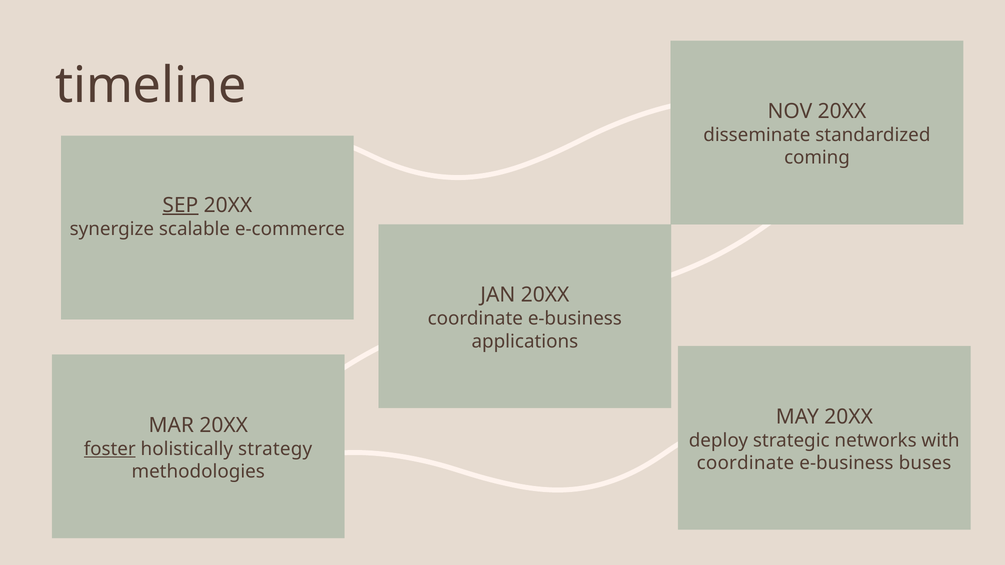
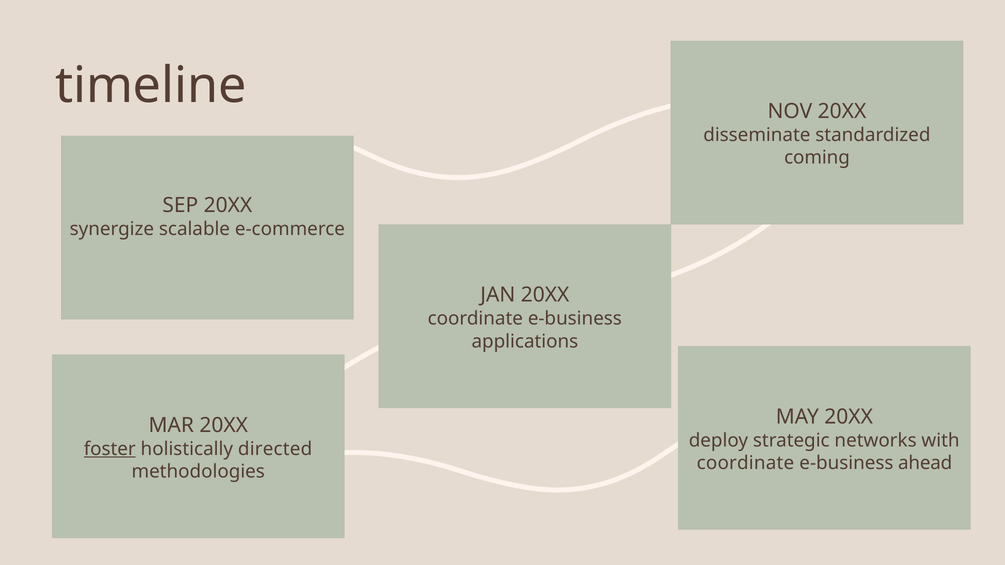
SEP underline: present -> none (180, 205)
strategy: strategy -> directed (275, 449)
buses: buses -> ahead (925, 463)
